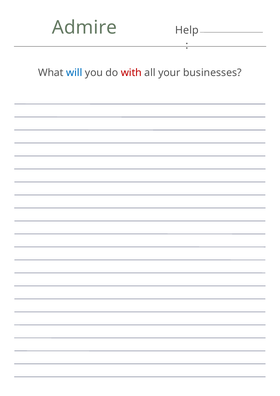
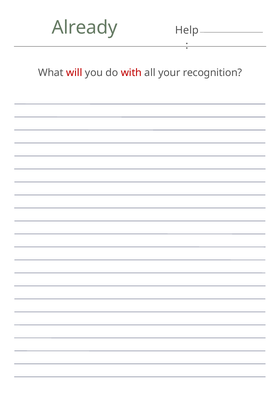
Admire: Admire -> Already (85, 27)
will colour: blue -> red (74, 73)
businesses: businesses -> recognition (212, 73)
